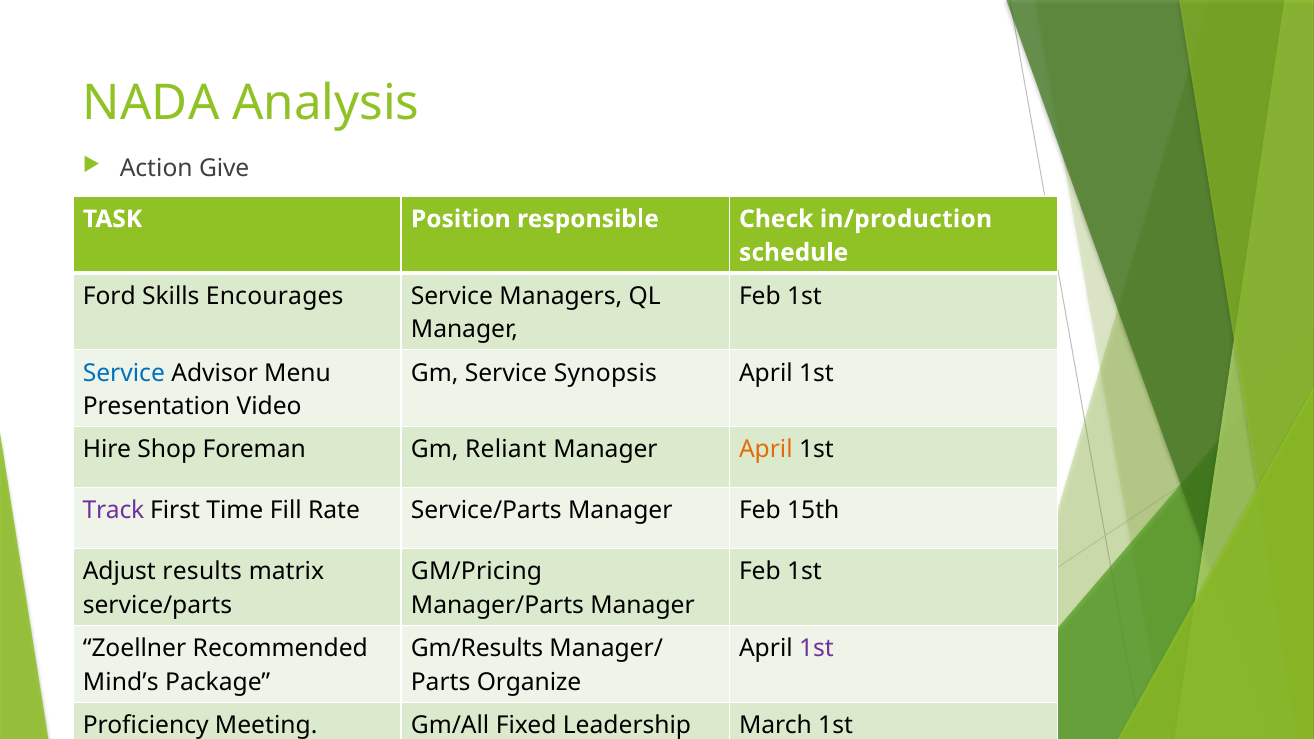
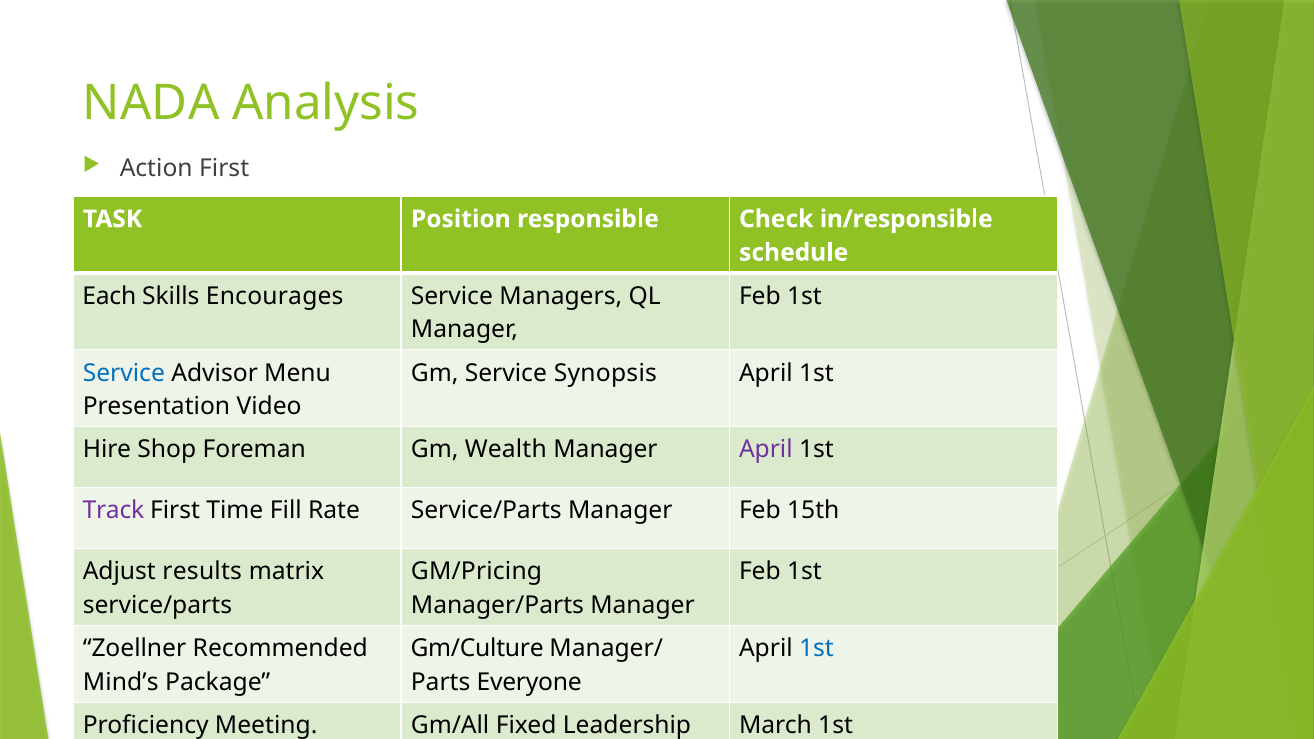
Action Give: Give -> First (224, 168)
in/production: in/production -> in/responsible (906, 219)
Ford: Ford -> Each (109, 296)
Reliant: Reliant -> Wealth (506, 450)
April colour: orange -> purple (766, 450)
Gm/Results: Gm/Results -> Gm/Culture (477, 649)
1st colour: purple -> blue (816, 649)
Organize: Organize -> Everyone (529, 682)
